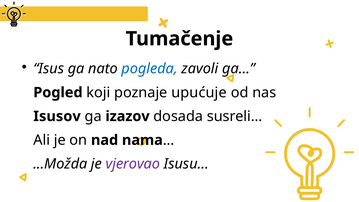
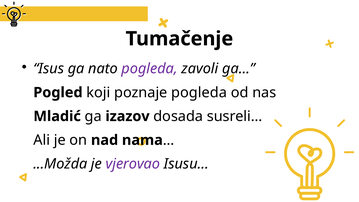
pogleda colour: blue -> purple (150, 69)
poznaje upućuje: upućuje -> pogleda (199, 92)
Isusov: Isusov -> Mladić (57, 116)
